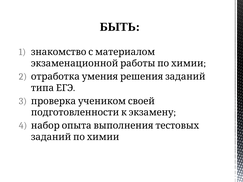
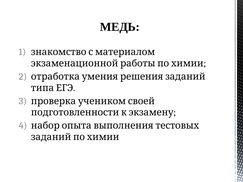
БЫТЬ: БЫТЬ -> МЕДЬ (120, 27)
